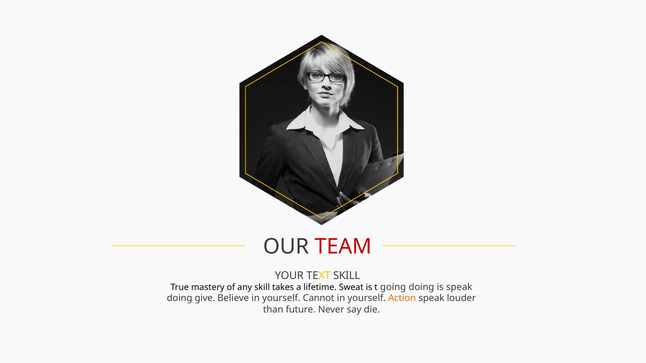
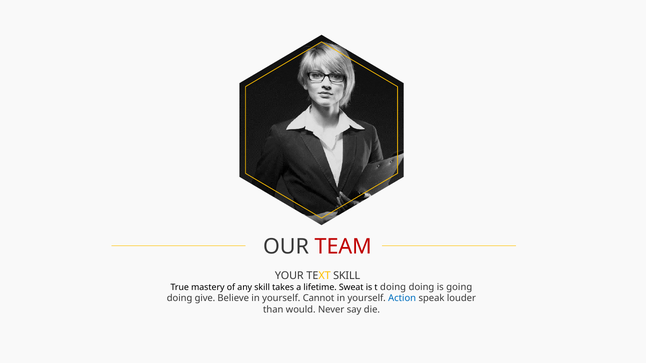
t going: going -> doing (393, 287)
is speak: speak -> going (459, 287)
Action colour: orange -> blue (402, 299)
future: future -> would (301, 310)
